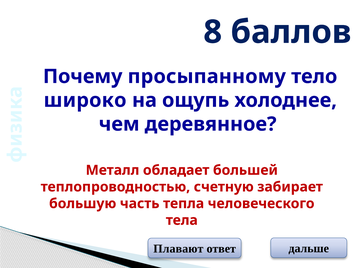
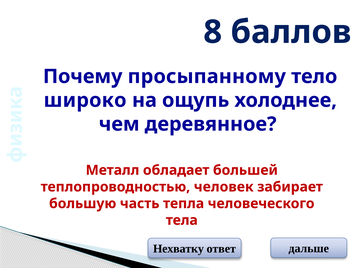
счетную: счетную -> человек (224, 187)
Плавают: Плавают -> Нехватку (178, 249)
